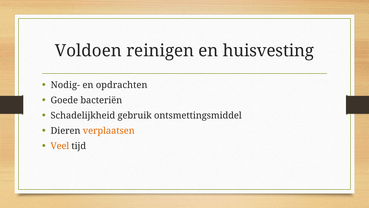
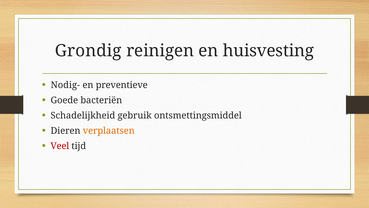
Voldoen: Voldoen -> Grondig (88, 51)
opdrachten: opdrachten -> preventieve (122, 85)
Veel colour: orange -> red (60, 146)
